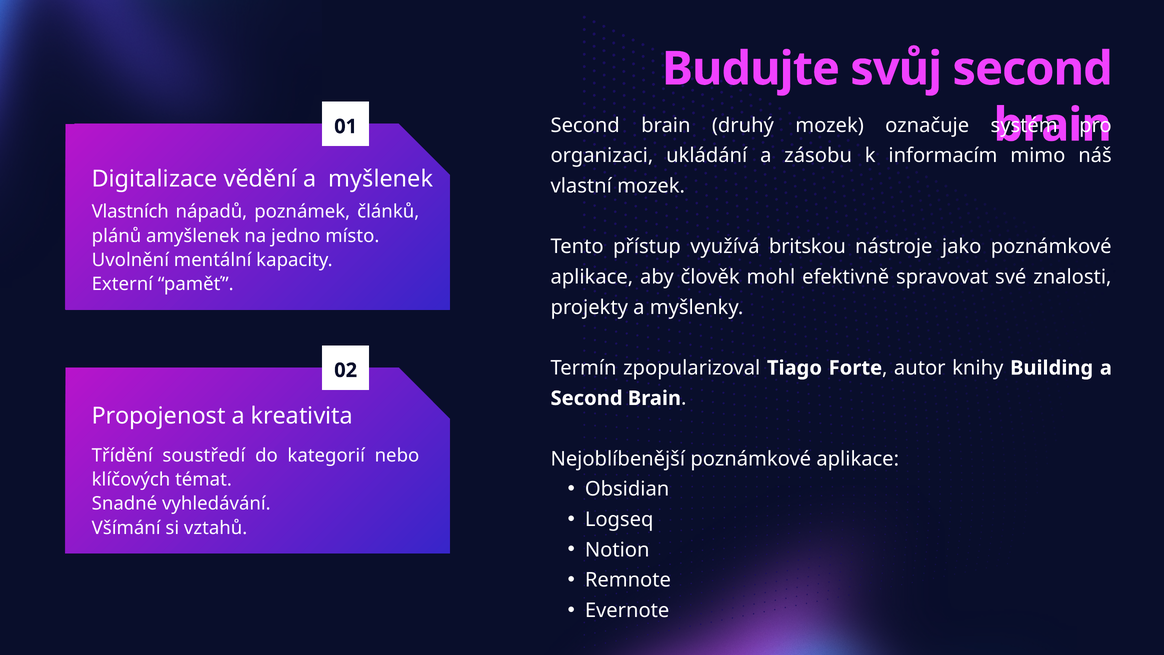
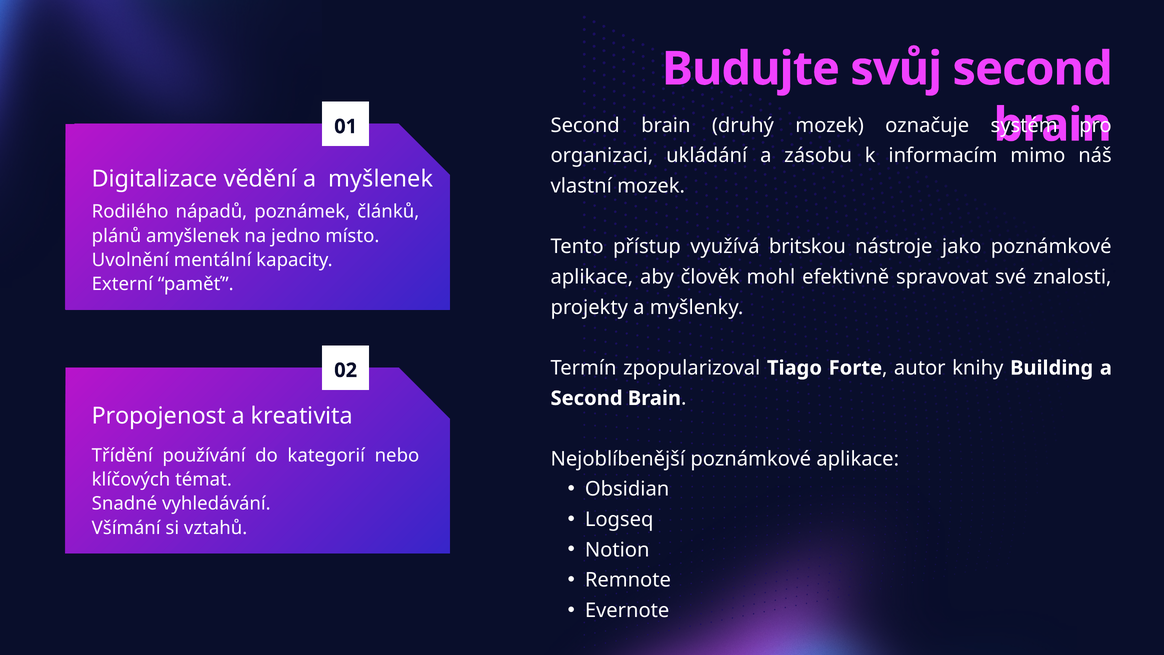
Vlastních: Vlastních -> Rodilého (130, 212)
soustředí: soustředí -> používání (204, 455)
